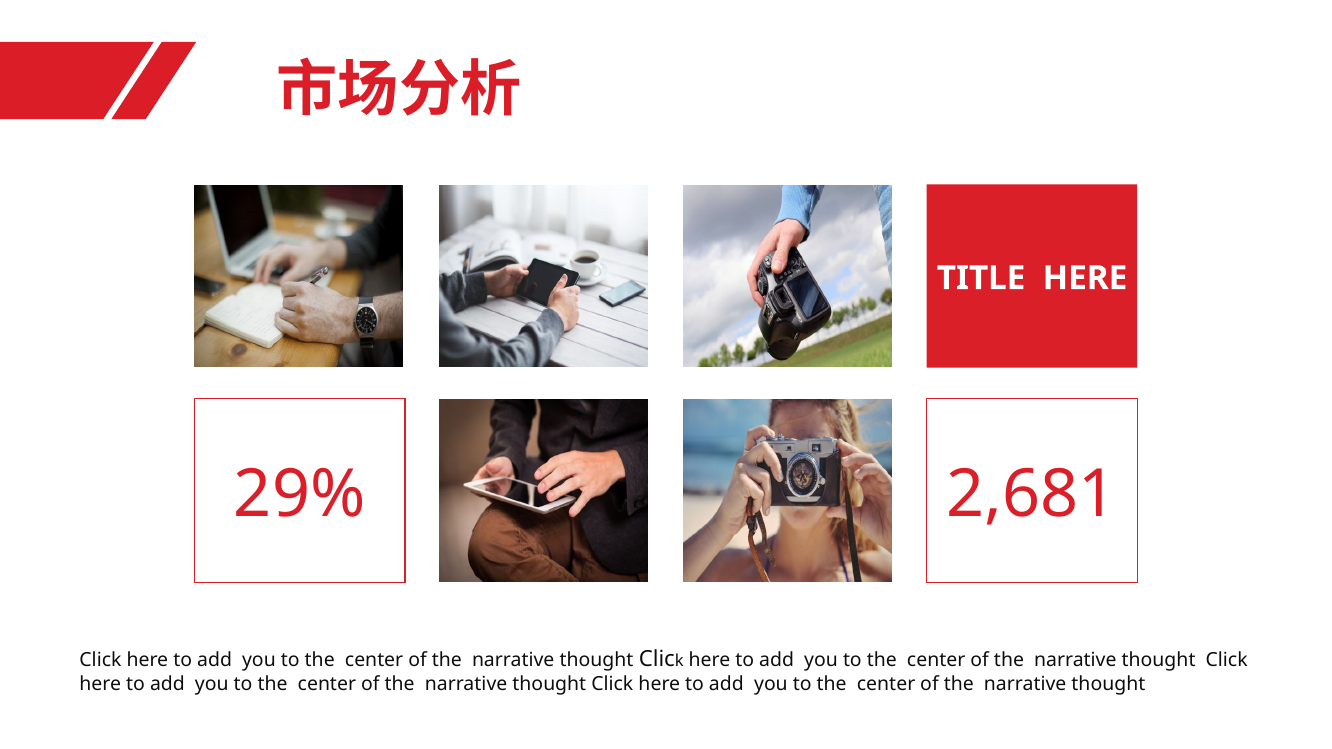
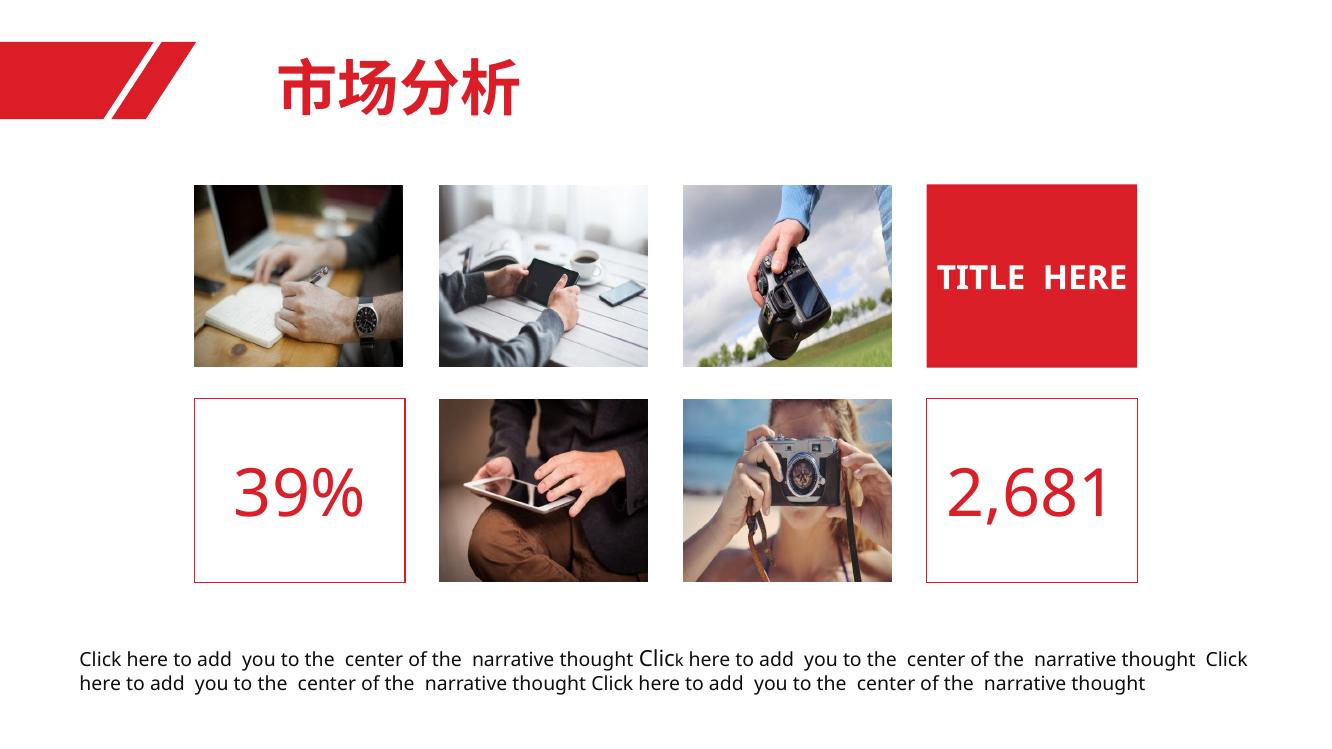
29%: 29% -> 39% (300, 495)
